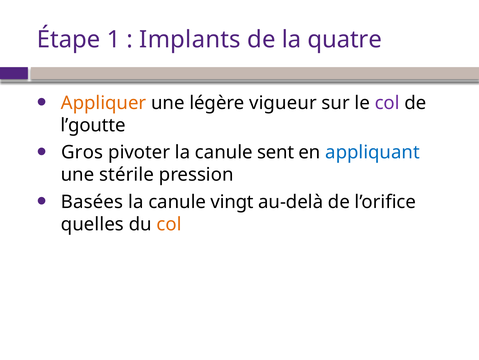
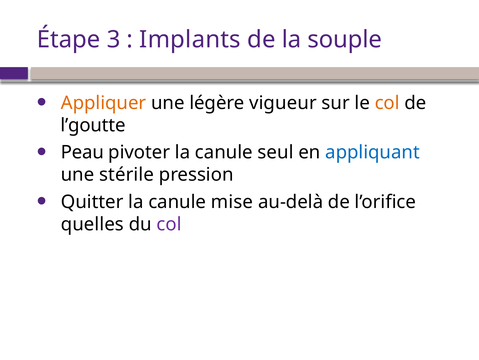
1: 1 -> 3 (114, 40)
quatre: quatre -> souple (345, 40)
col colour: purple -> orange (387, 103)
Gros: Gros -> Peau (82, 152)
sent: sent -> seul (275, 152)
Basées: Basées -> Quitter (92, 201)
vingt: vingt -> mise (232, 201)
col colour: orange -> purple (169, 224)
